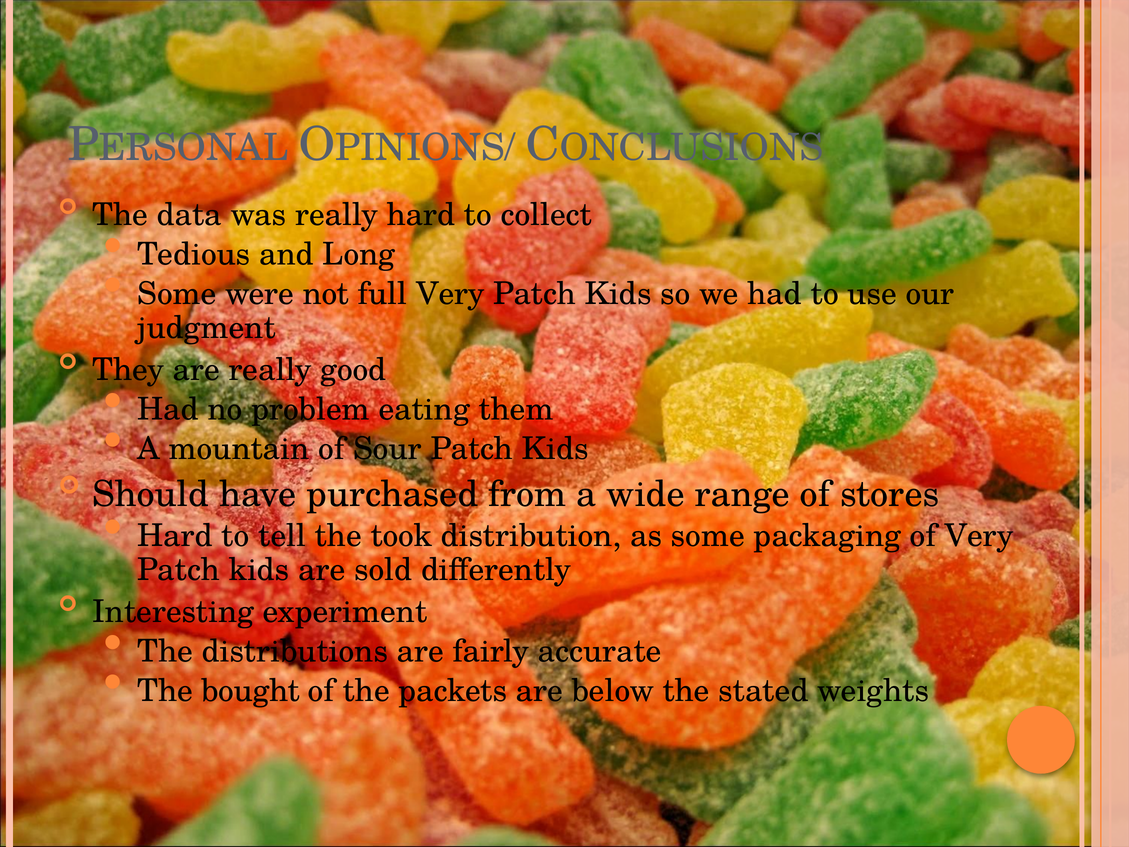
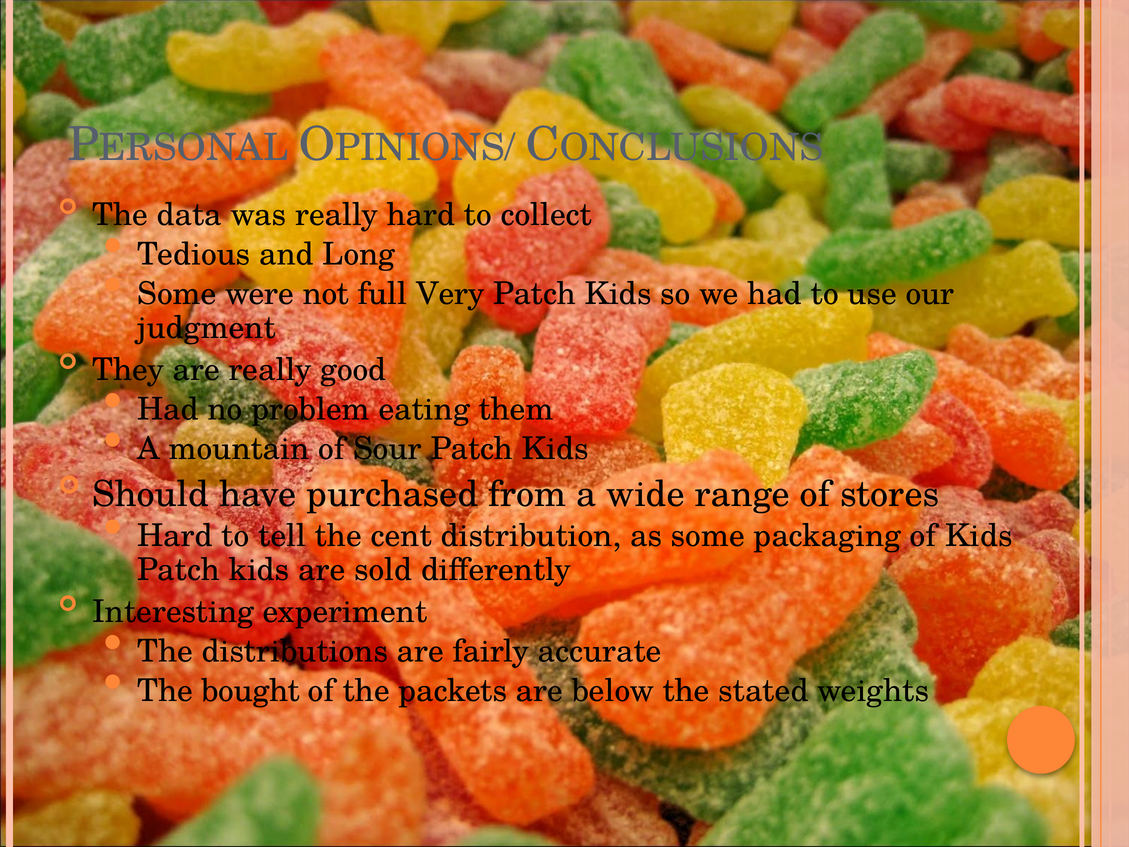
took: took -> cent (401, 536)
of Very: Very -> Kids (979, 536)
